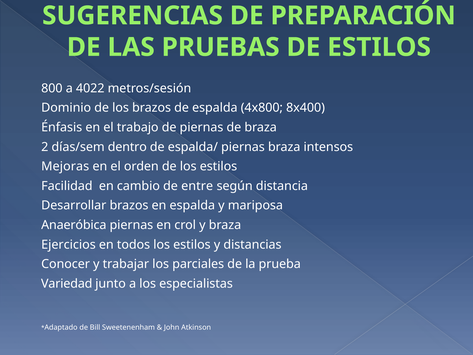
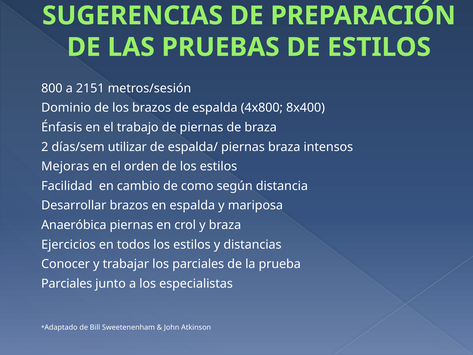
4022: 4022 -> 2151 (90, 88)
dentro: dentro -> utilizar (127, 147)
entre: entre -> como (197, 186)
Variedad: Variedad -> Parciales (67, 283)
